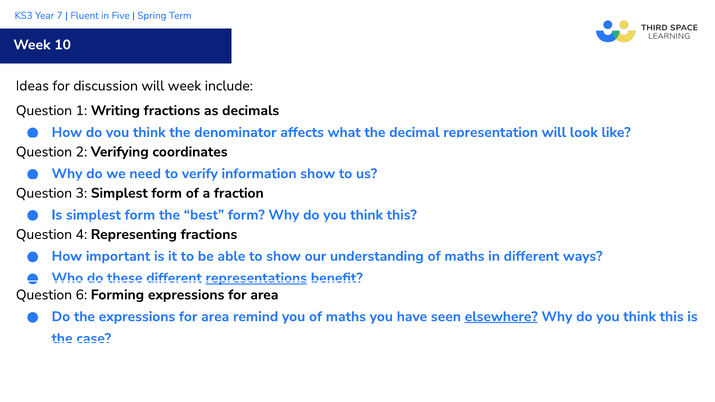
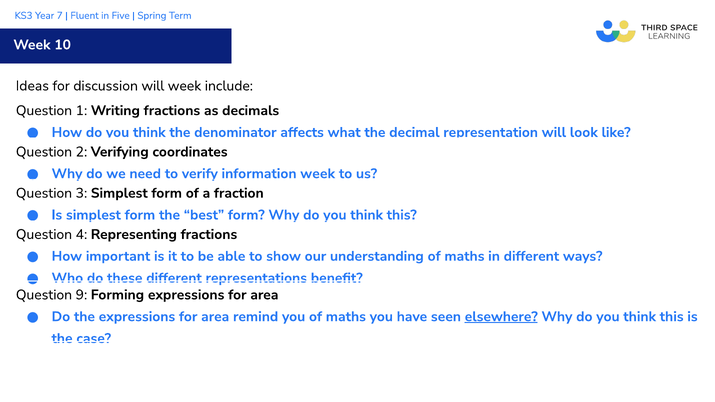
information show: show -> week (318, 174)
representations underline: present -> none (256, 278)
6: 6 -> 9 (81, 295)
